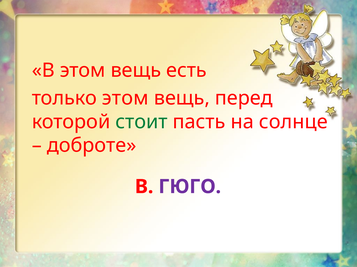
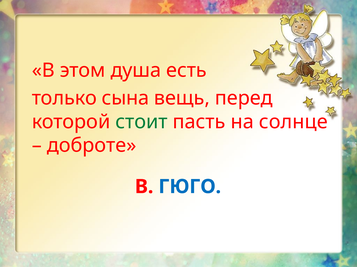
В этом вещь: вещь -> душа (136, 71)
только этом: этом -> сына (125, 98)
ГЮГО colour: purple -> blue (190, 187)
